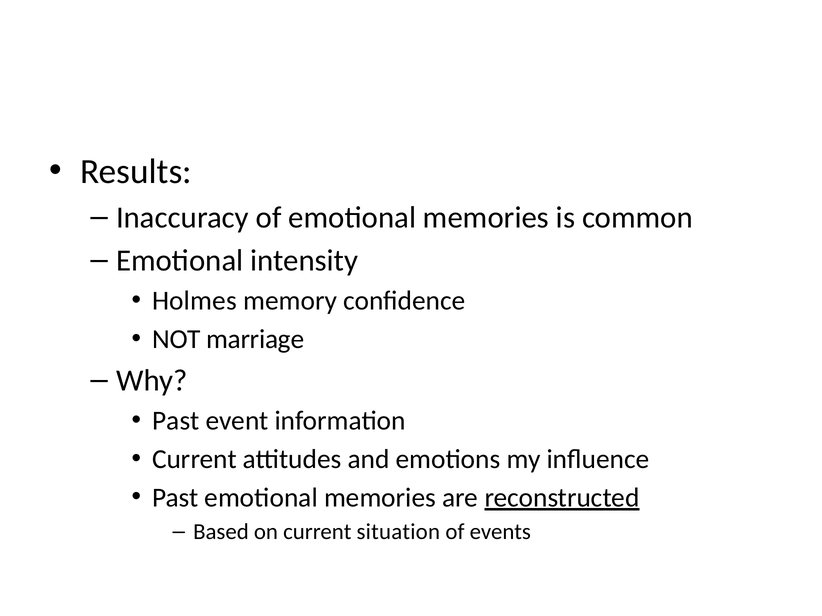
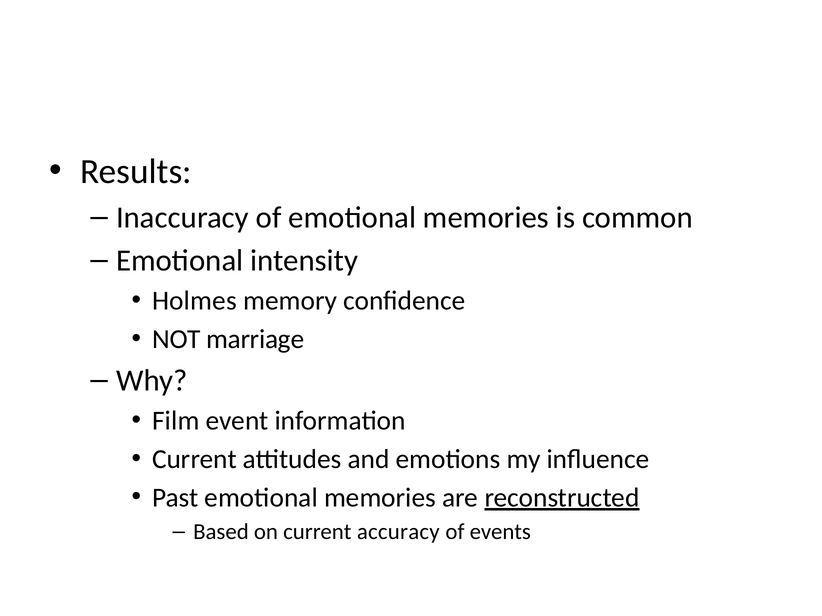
Past: Past -> Film (176, 421)
situation: situation -> accuracy (398, 532)
